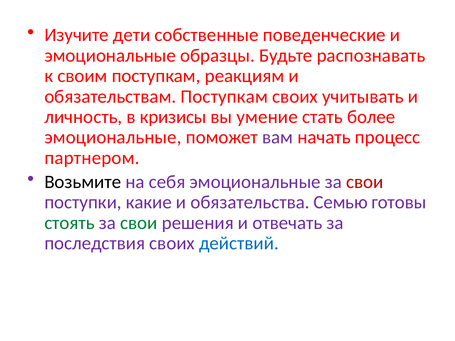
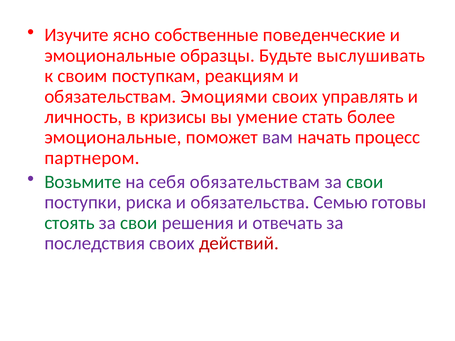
дети: дети -> ясно (132, 35)
распознавать: распознавать -> выслушивать (371, 56)
обязательствам Поступкам: Поступкам -> Эмоциями (224, 97)
учитывать: учитывать -> управлять (363, 97)
Возьмите colour: black -> green (83, 182)
себя эмоциональные: эмоциональные -> обязательствам (255, 182)
свои colour: red -> green (365, 182)
какие: какие -> риска (149, 203)
действий colour: blue -> red (239, 243)
